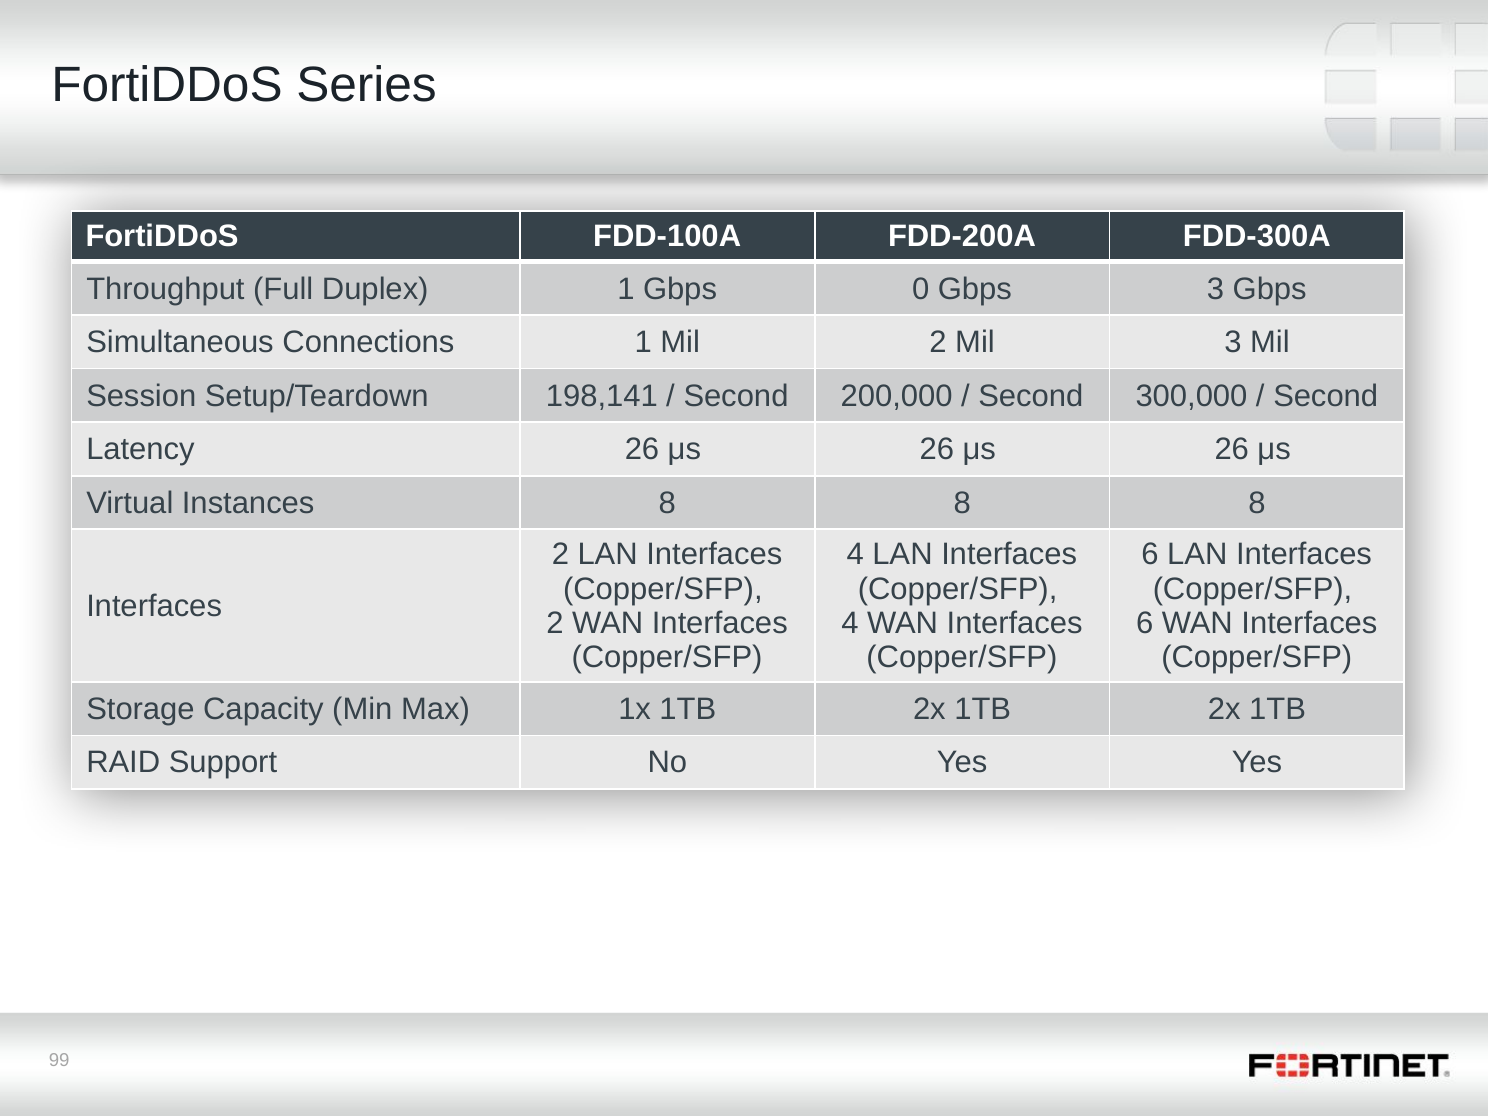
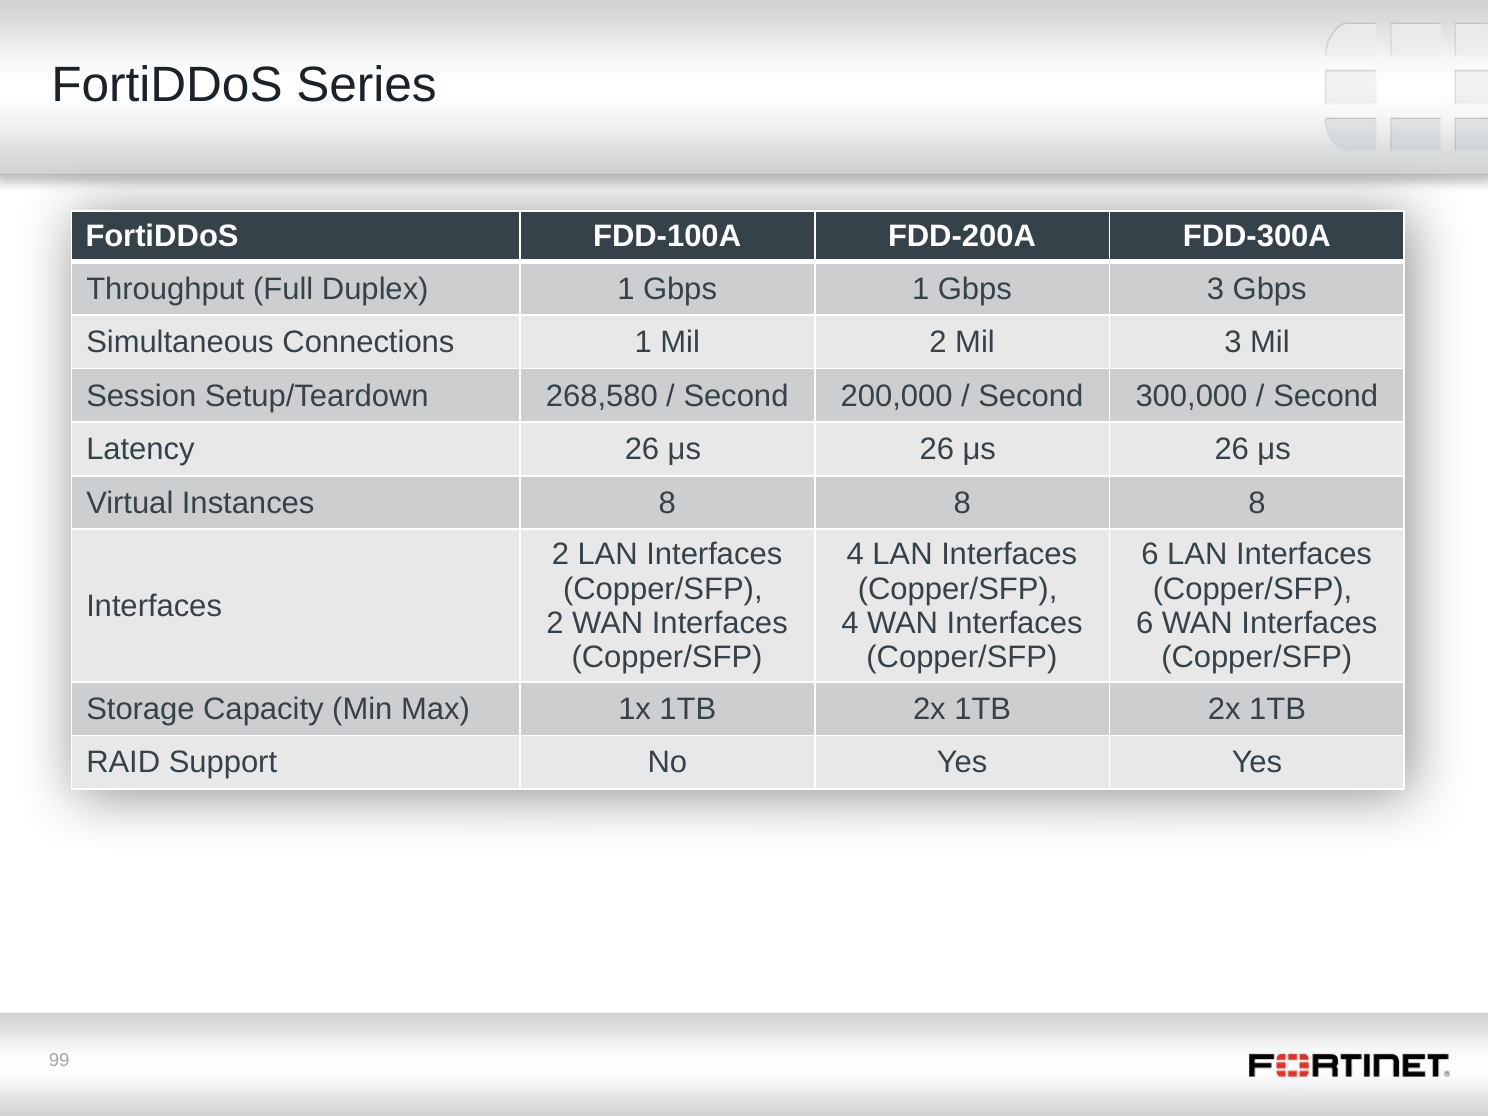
Gbps 0: 0 -> 1 (921, 289)
198,141: 198,141 -> 268,580 (602, 396)
